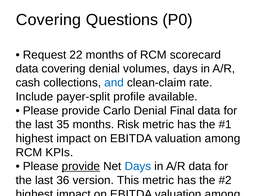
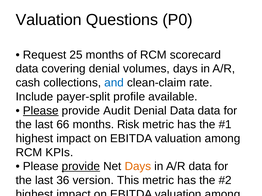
Covering: Covering -> Valuation (49, 20)
22: 22 -> 25 (76, 55)
Please underline: none -> present (41, 111)
Carlo: Carlo -> Audit (117, 111)
Denial Final: Final -> Data (182, 111)
35: 35 -> 66 (63, 125)
Days colour: blue -> orange (138, 167)
